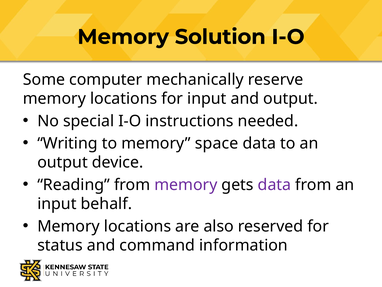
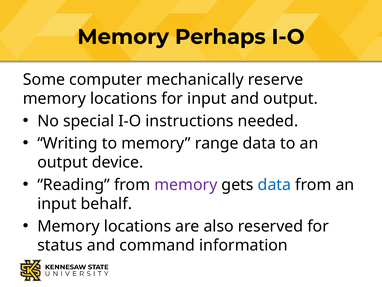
Solution: Solution -> Perhaps (220, 37)
space: space -> range (217, 143)
data colour: purple -> blue (274, 184)
